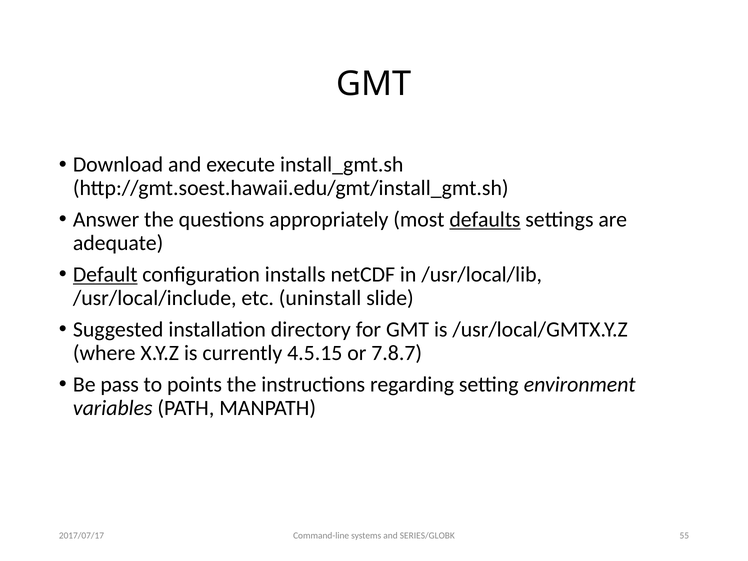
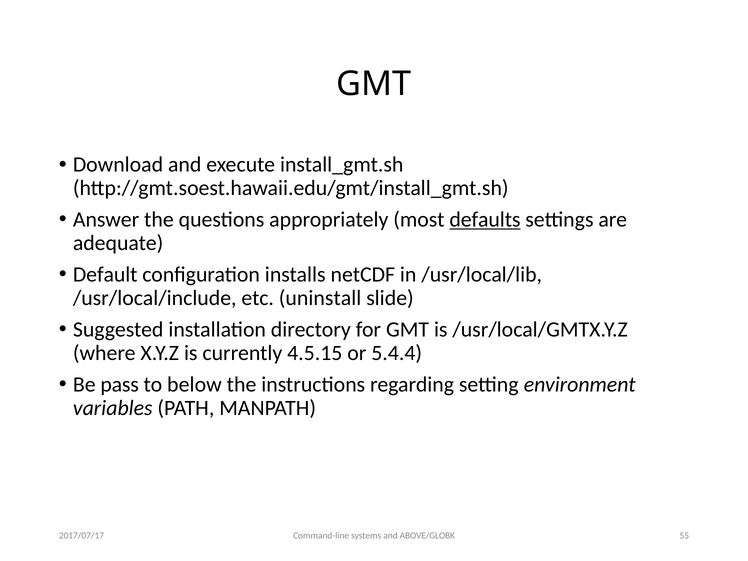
Default underline: present -> none (105, 275)
7.8.7: 7.8.7 -> 5.4.4 (397, 353)
points: points -> below (194, 384)
SERIES/GLOBK: SERIES/GLOBK -> ABOVE/GLOBK (427, 535)
